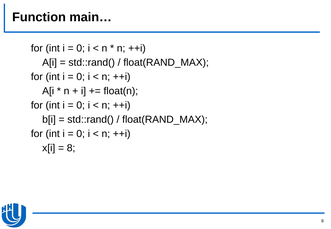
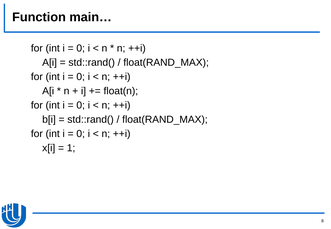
8: 8 -> 1 (71, 148)
